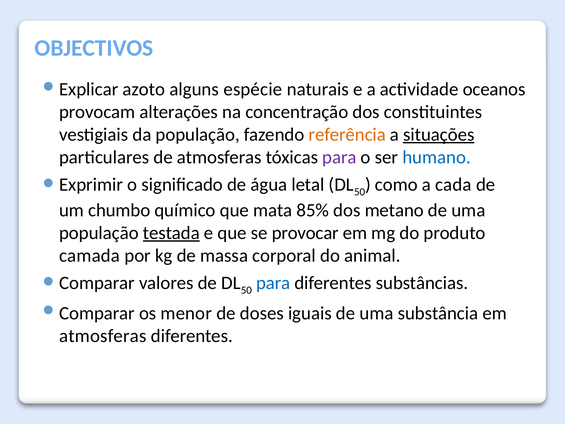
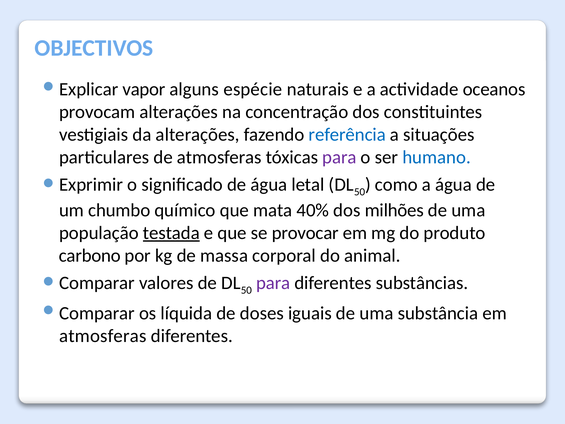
azoto: azoto -> vapor (144, 89)
da população: população -> alterações (198, 135)
referência colour: orange -> blue (347, 135)
situações underline: present -> none (439, 135)
a cada: cada -> água (454, 184)
85%: 85% -> 40% (313, 210)
metano: metano -> milhões (394, 210)
camada: camada -> carbono (90, 255)
para colour: blue -> purple (273, 283)
menor: menor -> líquida (186, 313)
